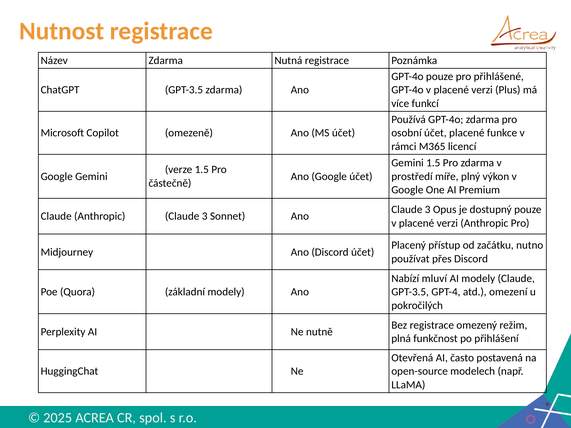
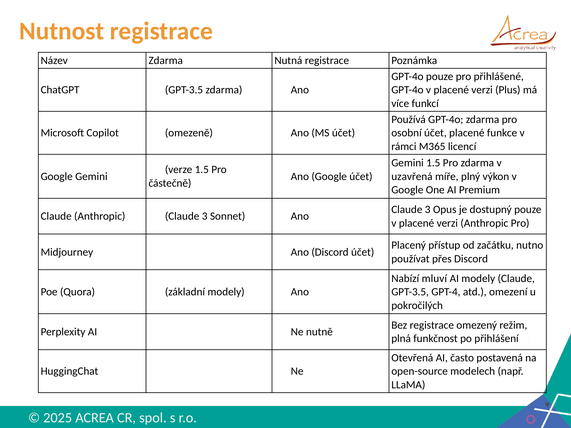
prostředí: prostředí -> uzavřená (412, 176)
